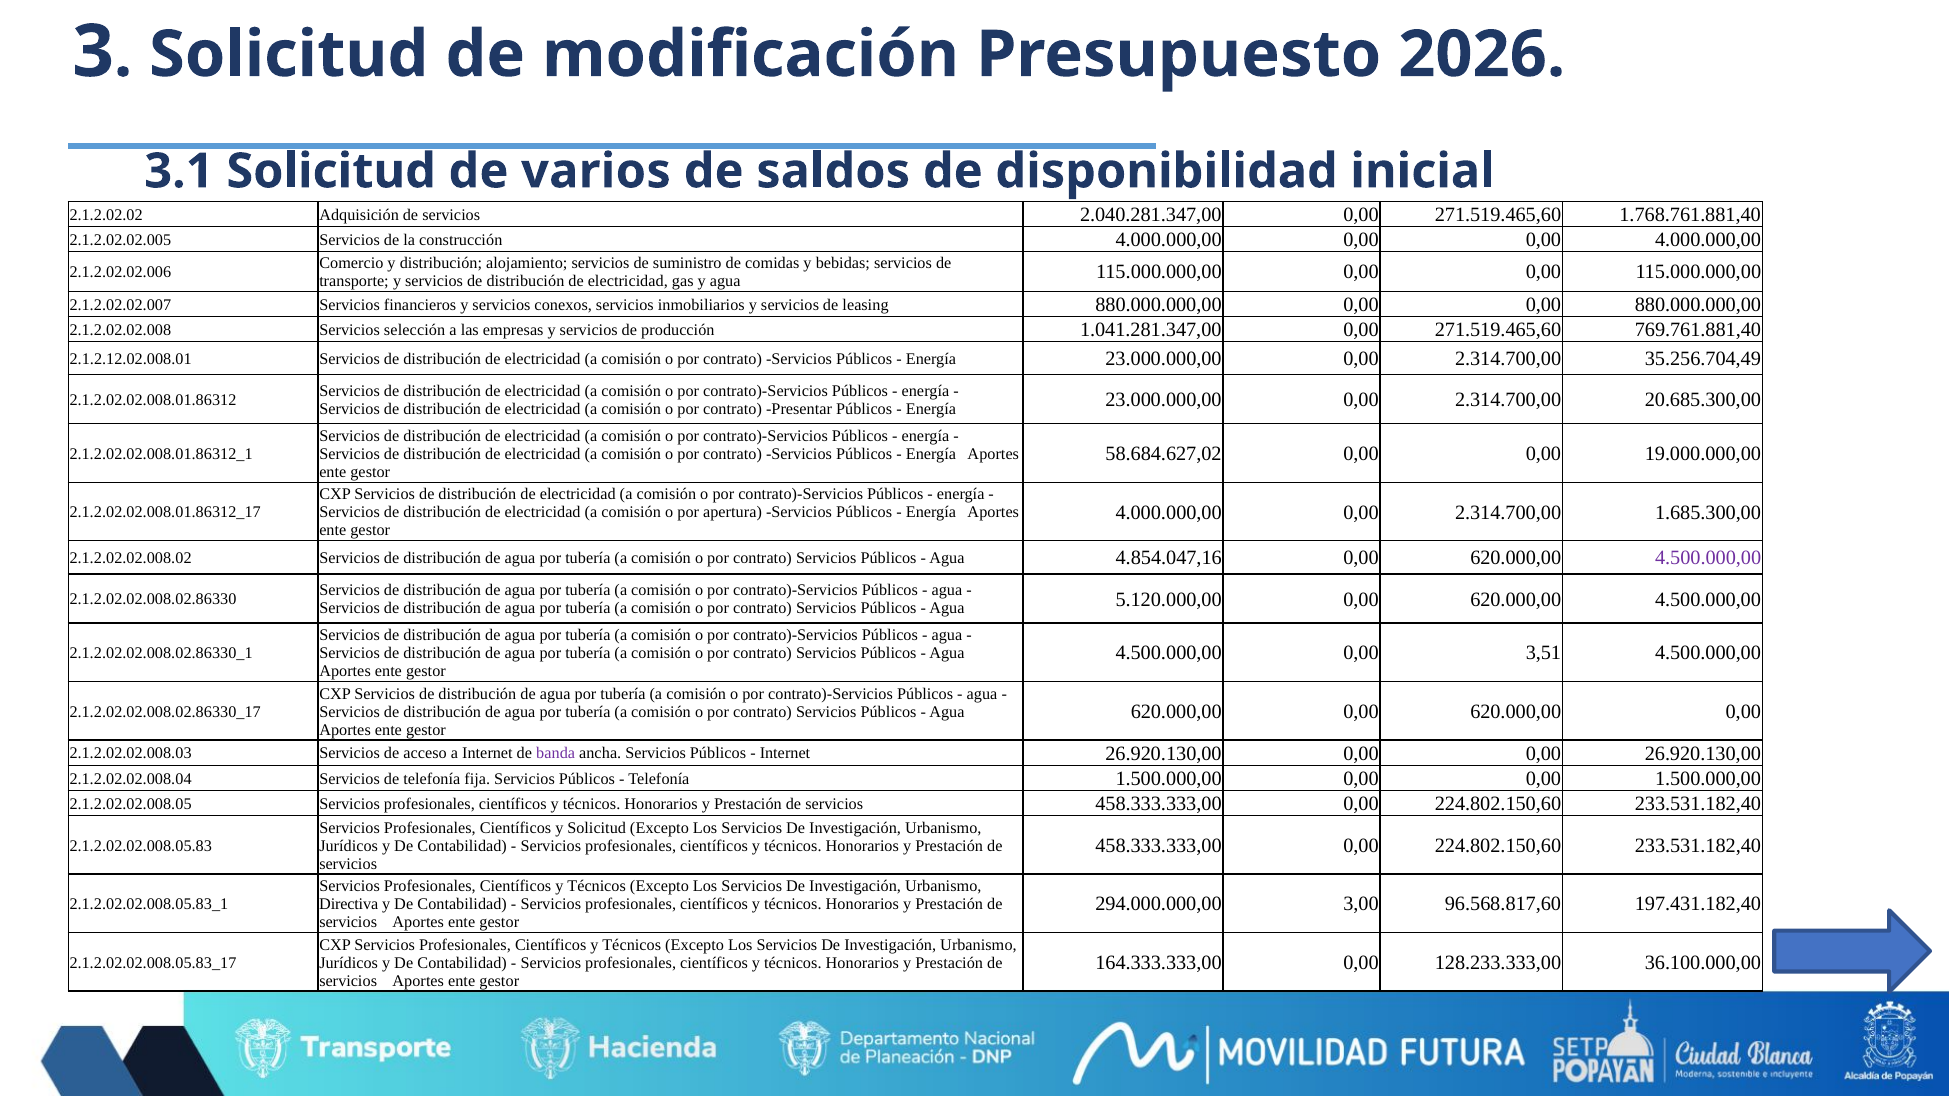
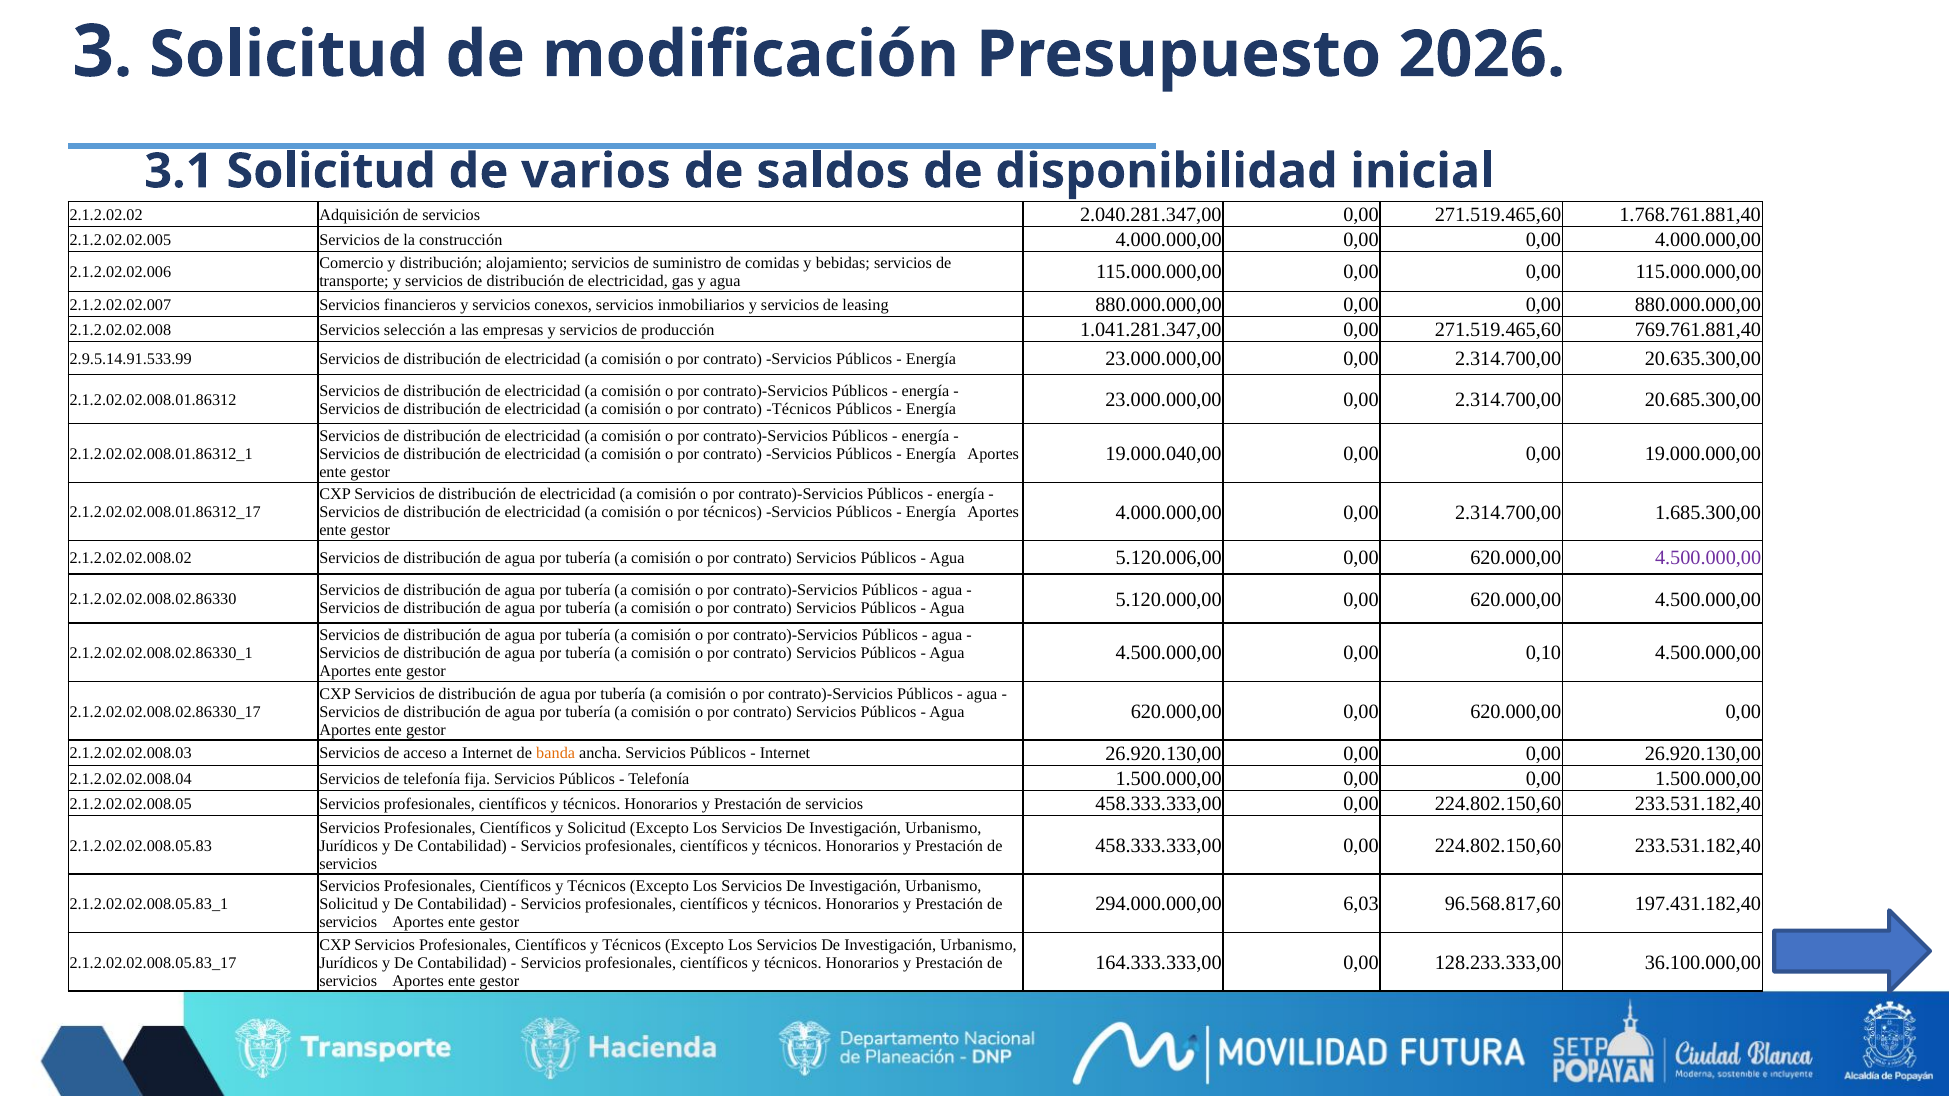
2.1.2.12.02.008.01: 2.1.2.12.02.008.01 -> 2.9.5.14.91.533.99 (131, 359)
35.256.704,49: 35.256.704,49 -> 20.635.300,00 (1703, 359)
contrato Presentar: Presentar -> Técnicos (799, 409)
58.684.627,02: 58.684.627,02 -> 19.000.040,00 (1164, 454)
por apertura: apertura -> técnicos (733, 513)
4.854.047,16: 4.854.047,16 -> 5.120.006,00 (1169, 558)
3,51: 3,51 -> 0,10 (1543, 653)
banda colour: purple -> orange (556, 754)
3,00: 3,00 -> 6,03 (1361, 904)
Directiva: Directiva -> Solicitud (349, 904)
